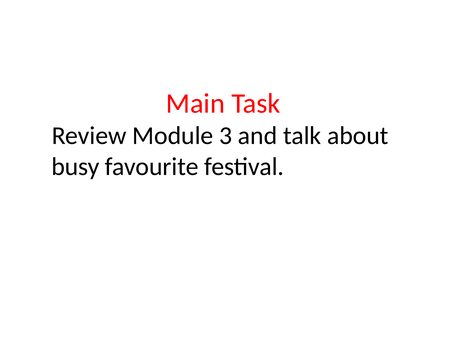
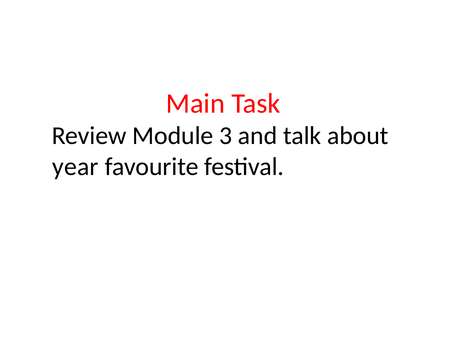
busy: busy -> year (75, 167)
